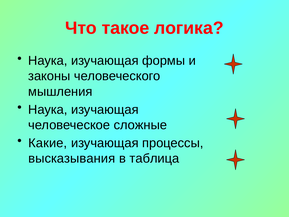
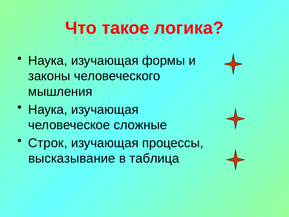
Какие: Какие -> Строк (48, 143)
высказывания: высказывания -> высказывание (72, 158)
